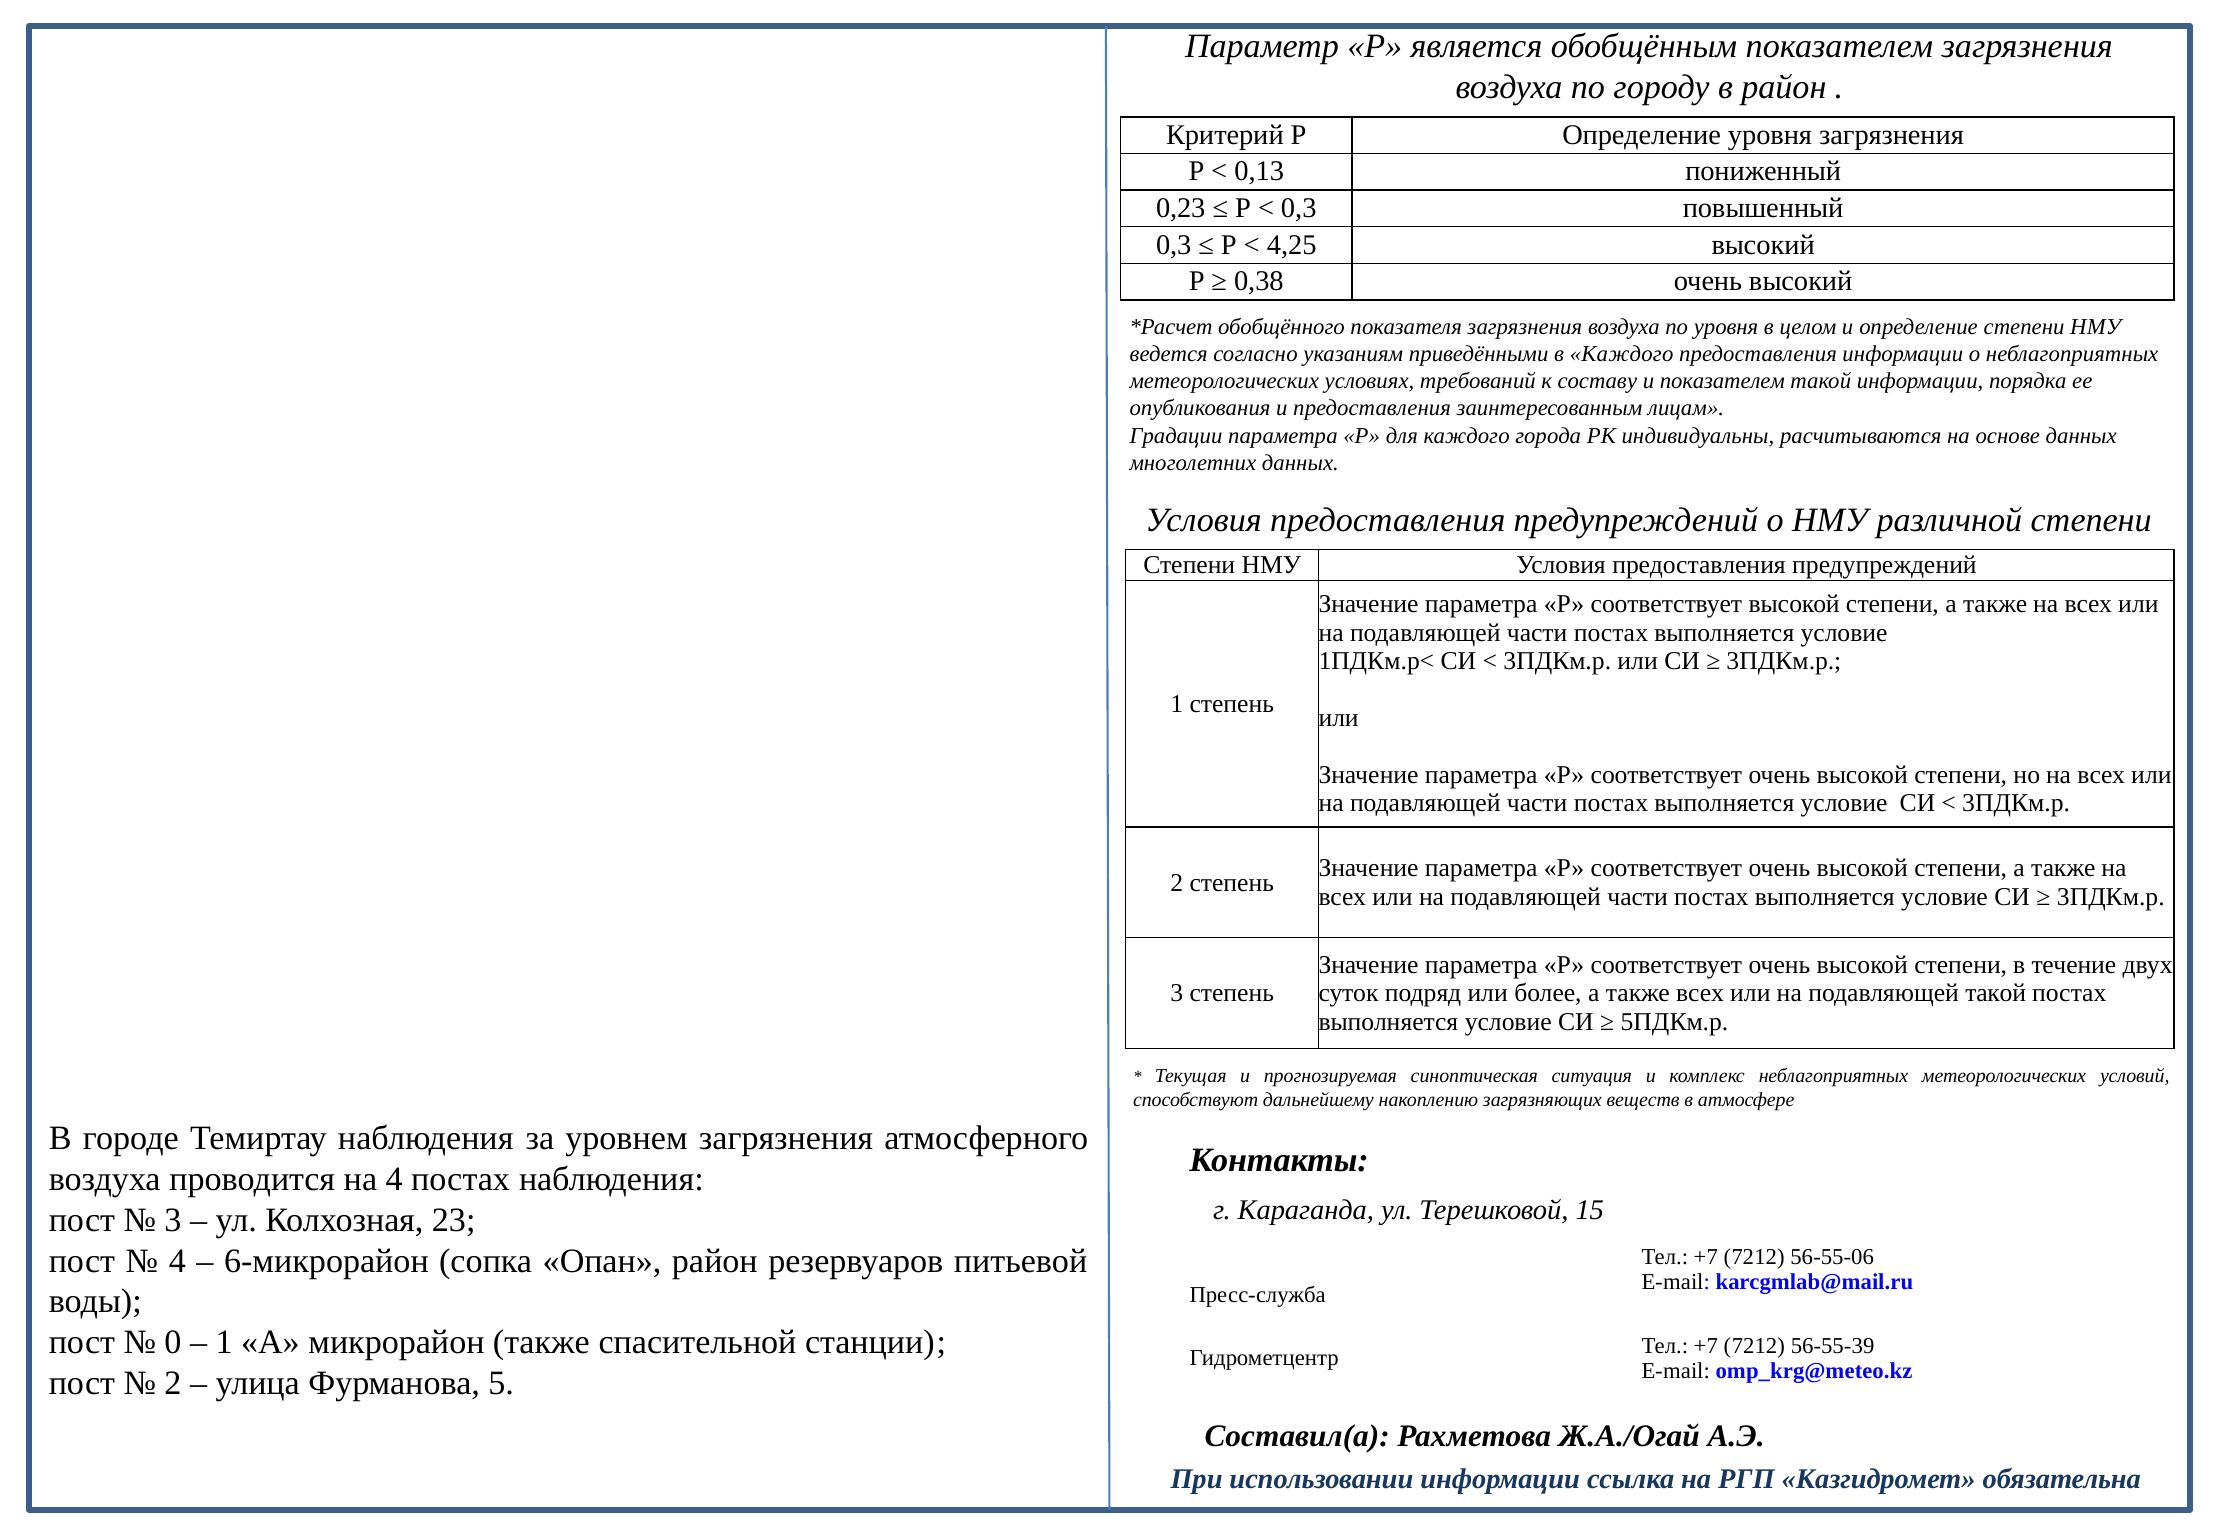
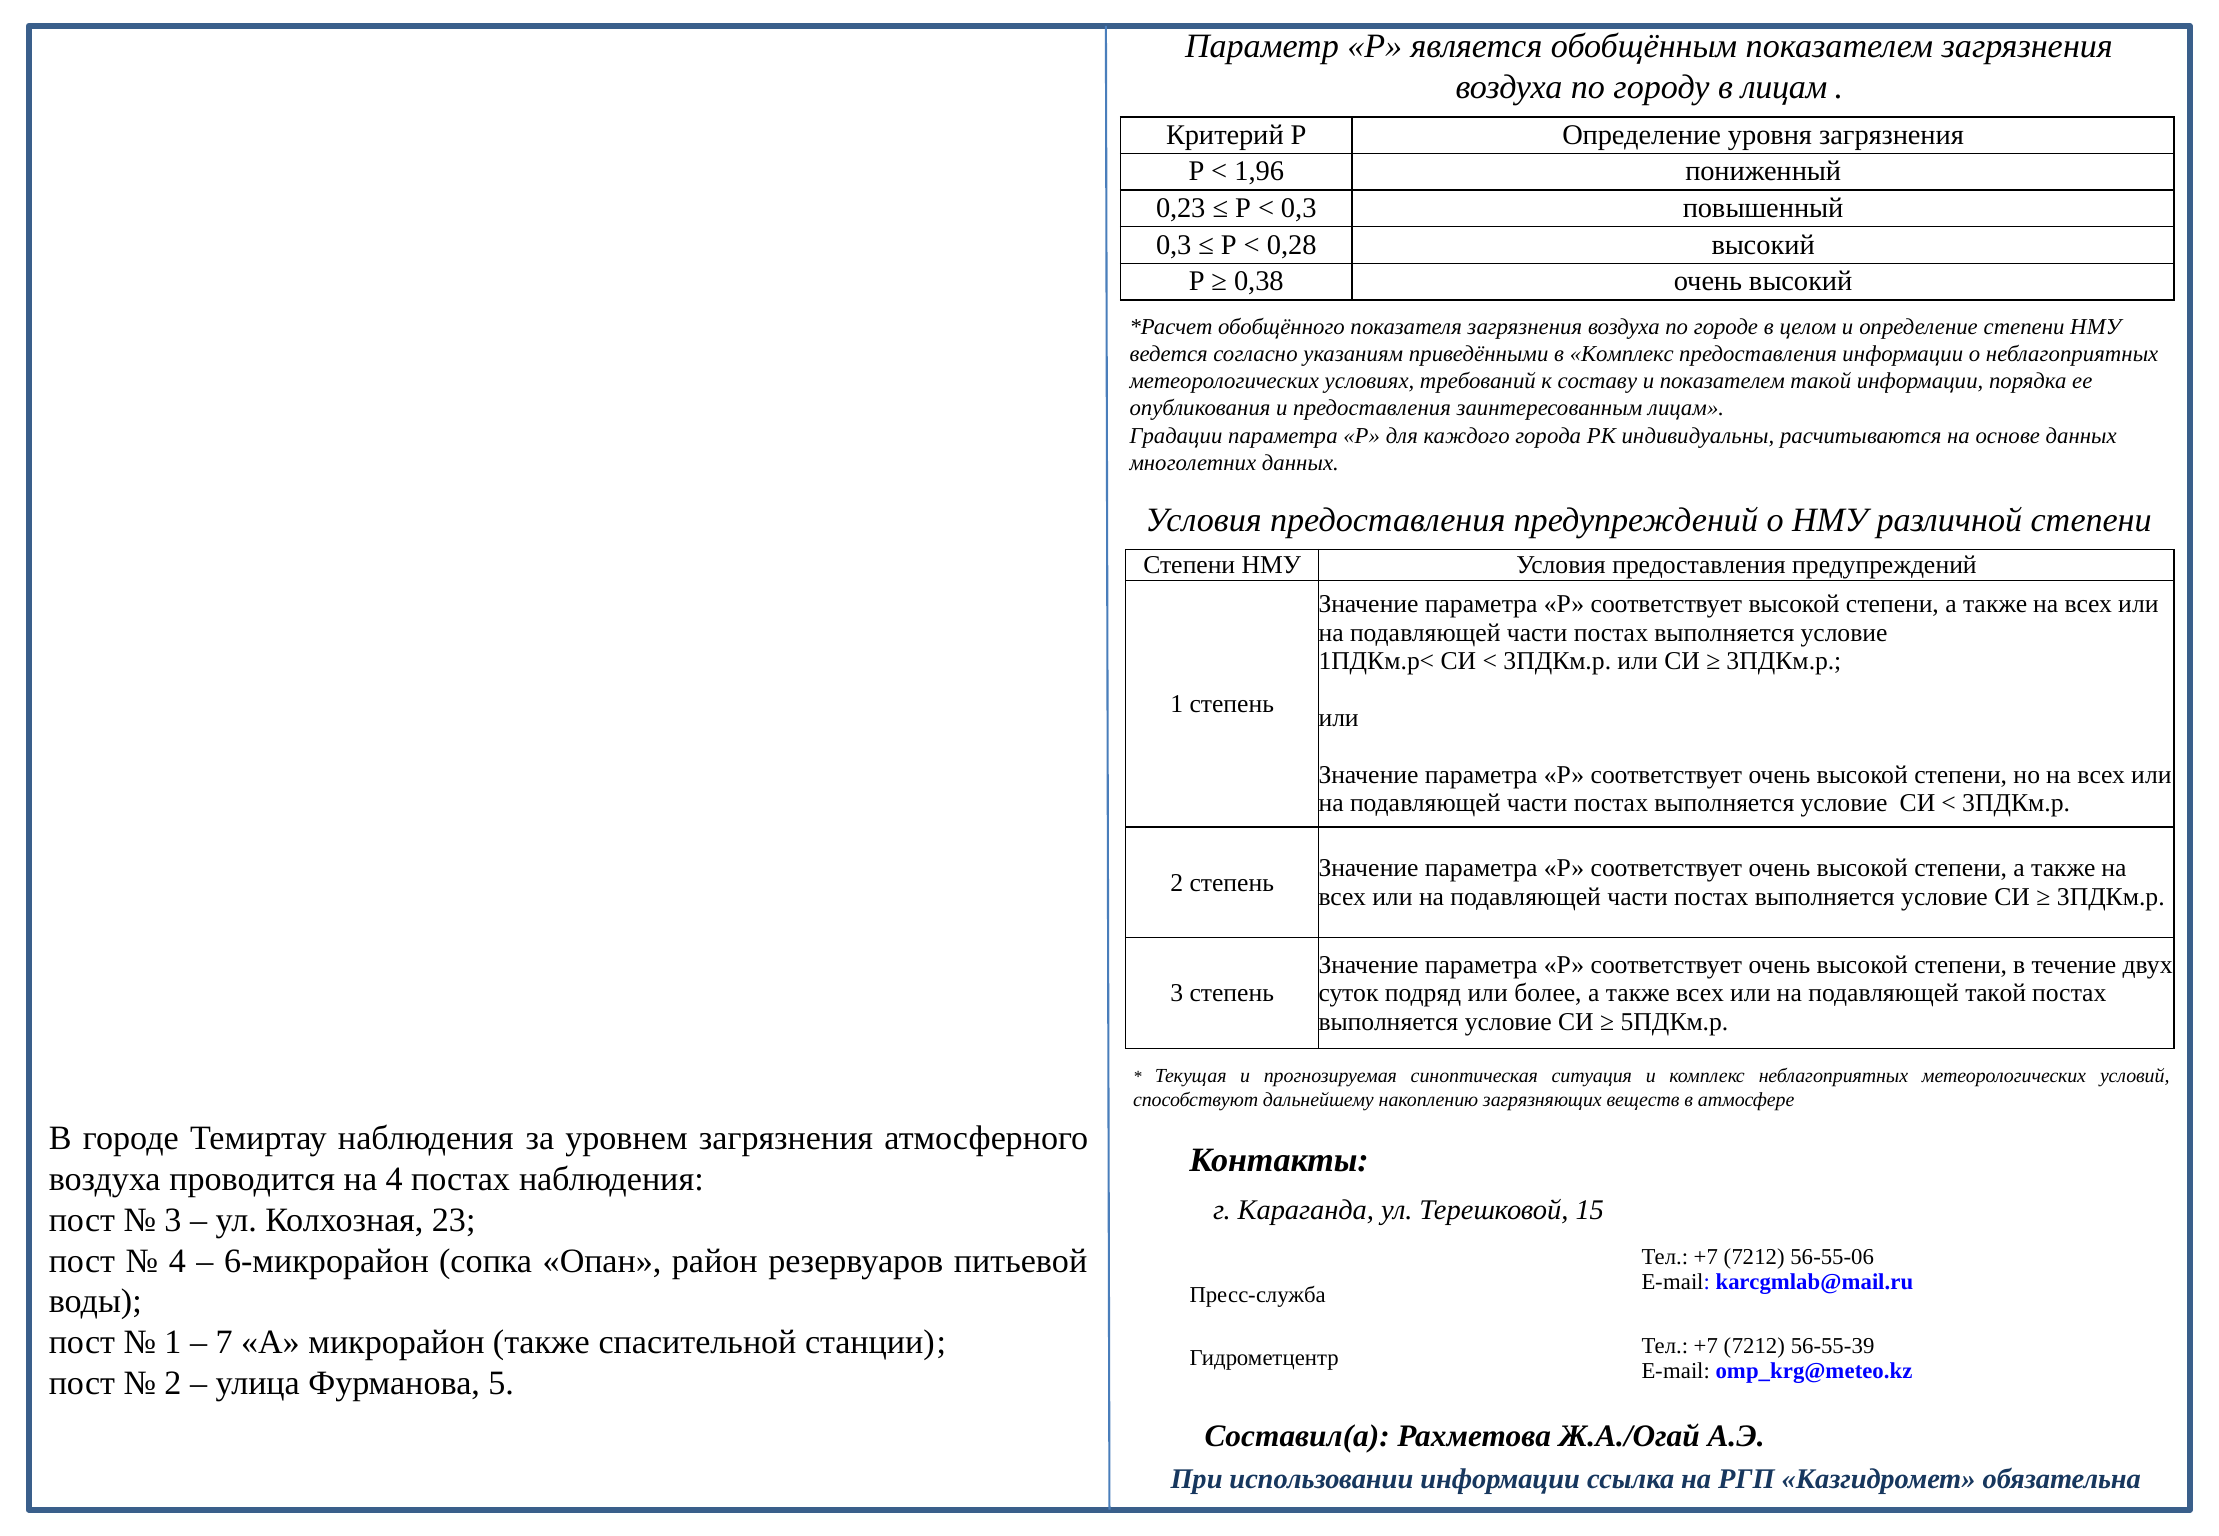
в район: район -> лицам (1784, 88)
0,13: 0,13 -> 1,96 (1259, 172)
4,25: 4,25 -> 0,28 (1292, 245)
по уровня: уровня -> городе (1726, 327)
в Каждого: Каждого -> Комплекс (1622, 354)
0: 0 -> 1 (173, 1343)
1: 1 -> 7 (224, 1343)
